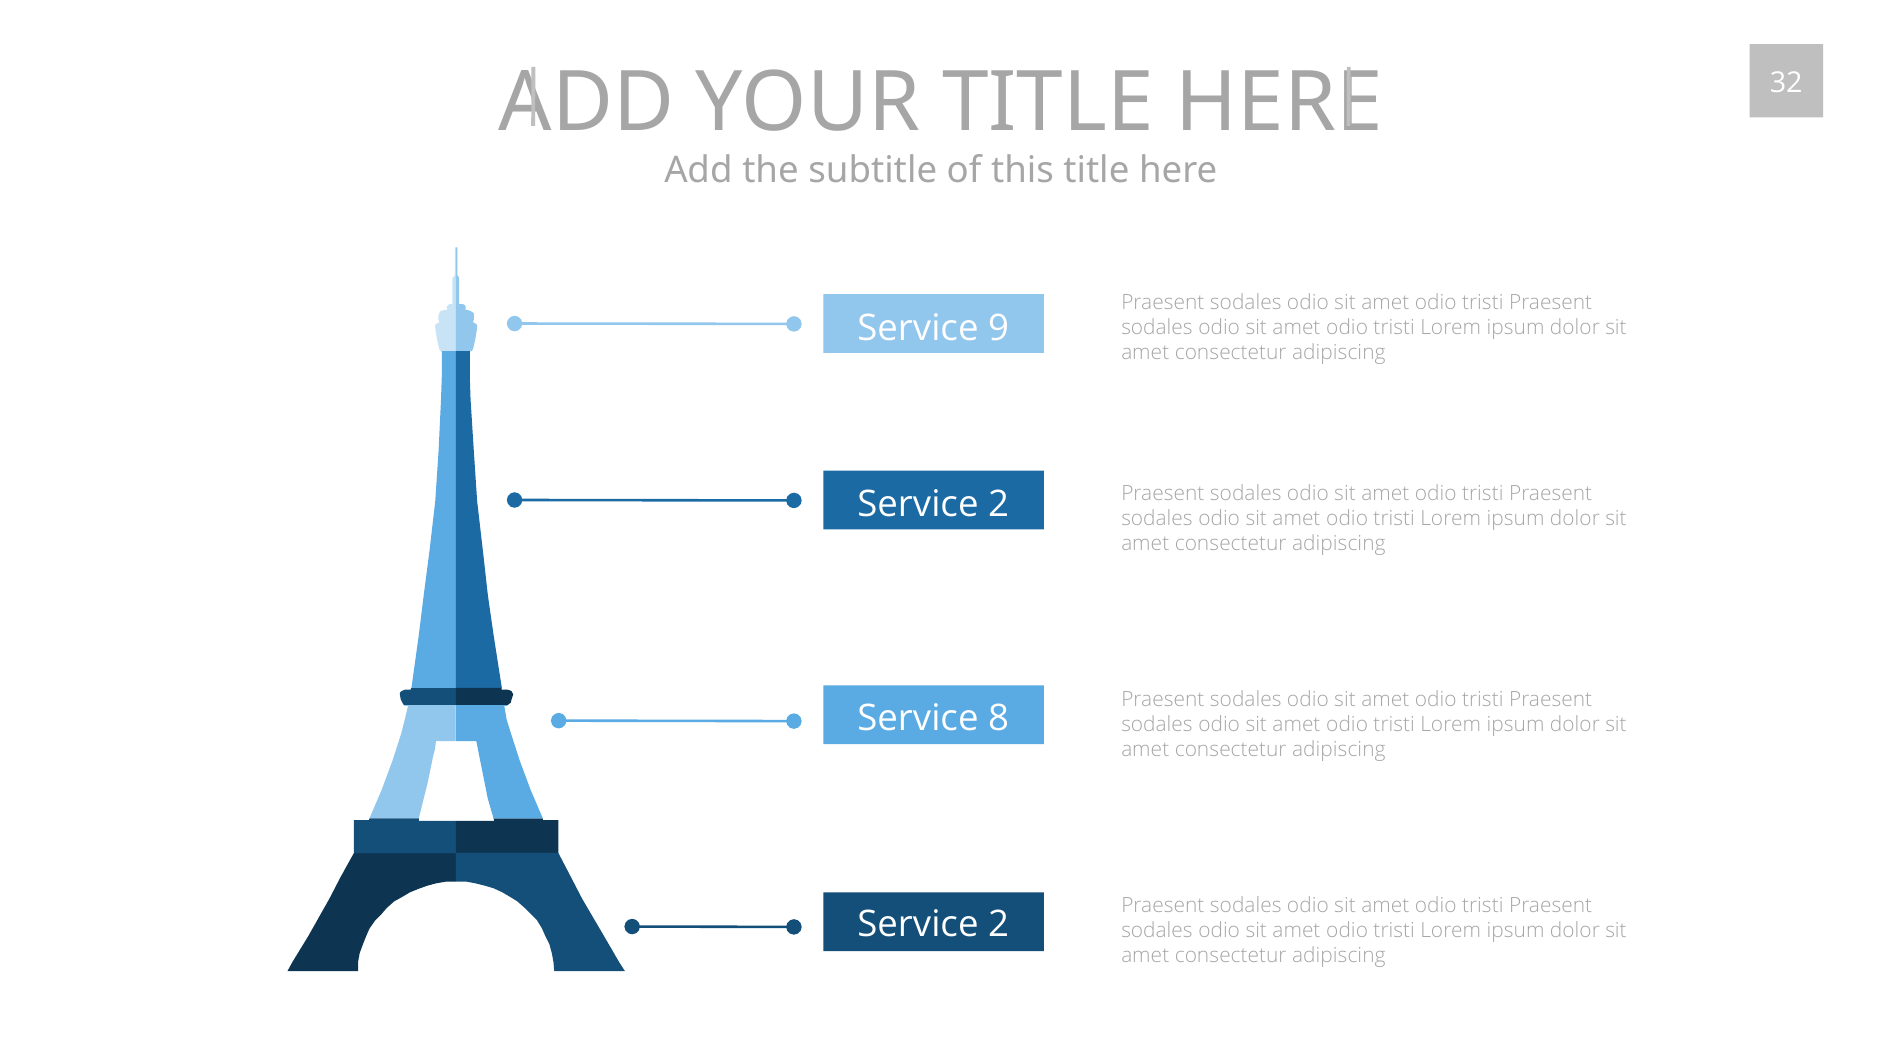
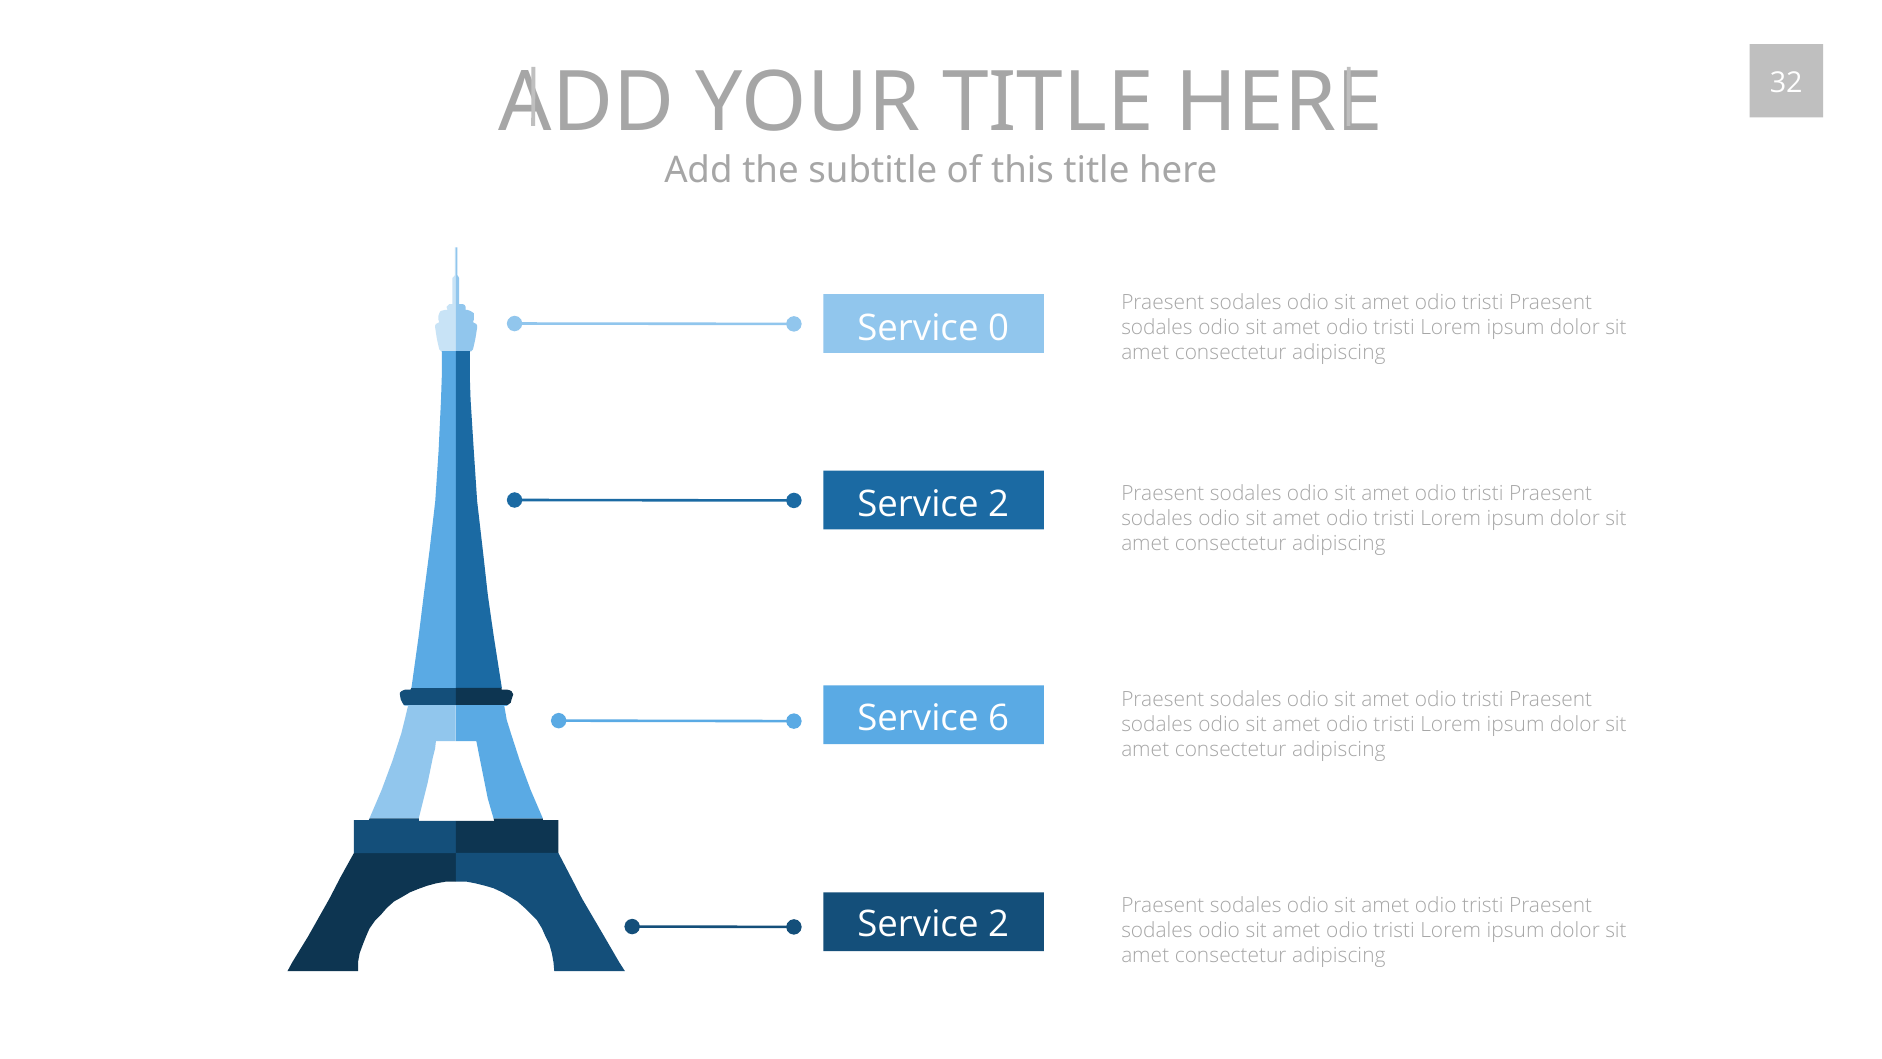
9: 9 -> 0 (999, 328)
8: 8 -> 6 (999, 718)
